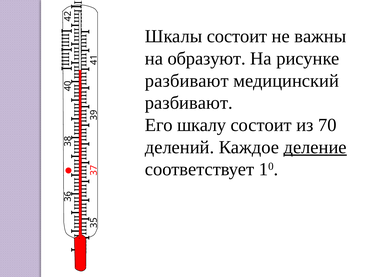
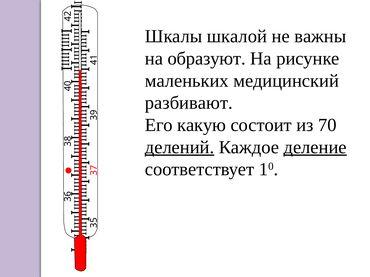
Шкалы состоит: состоит -> шкалой (237, 36)
разбивают: разбивают -> маленьких (187, 81)
шкалу: шкалу -> какую (202, 125)
делений underline: none -> present (180, 147)
